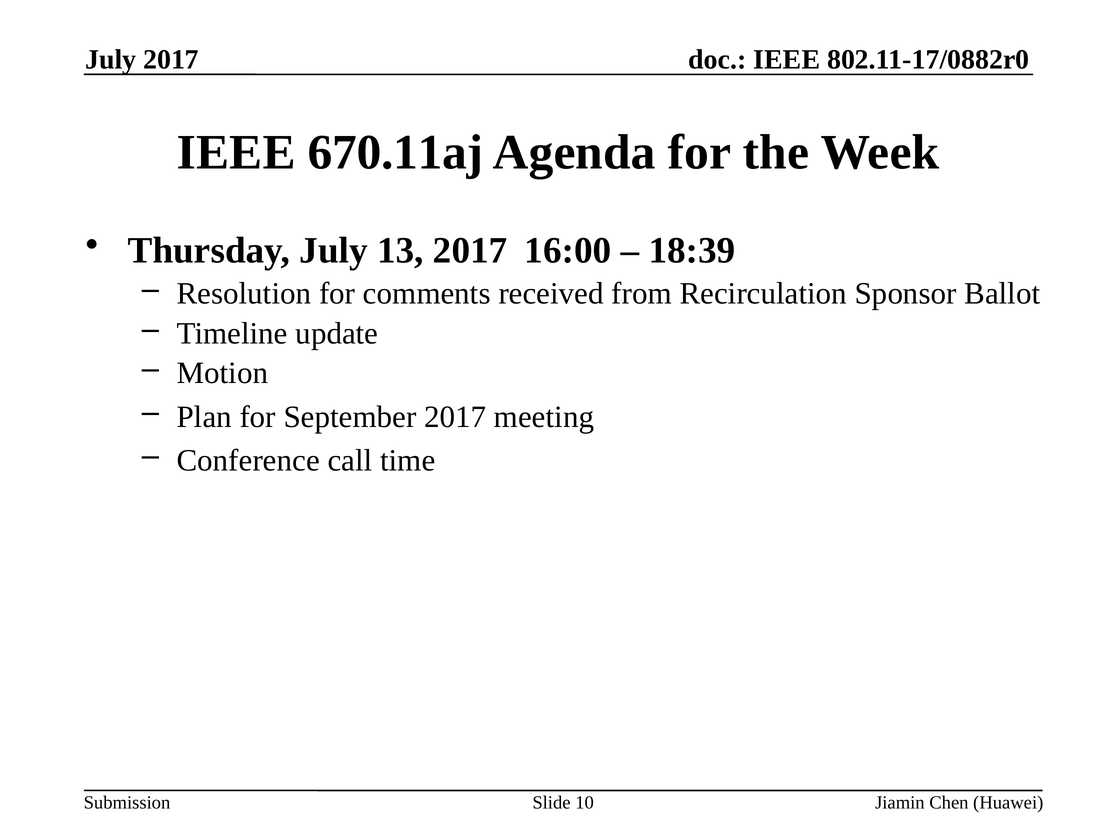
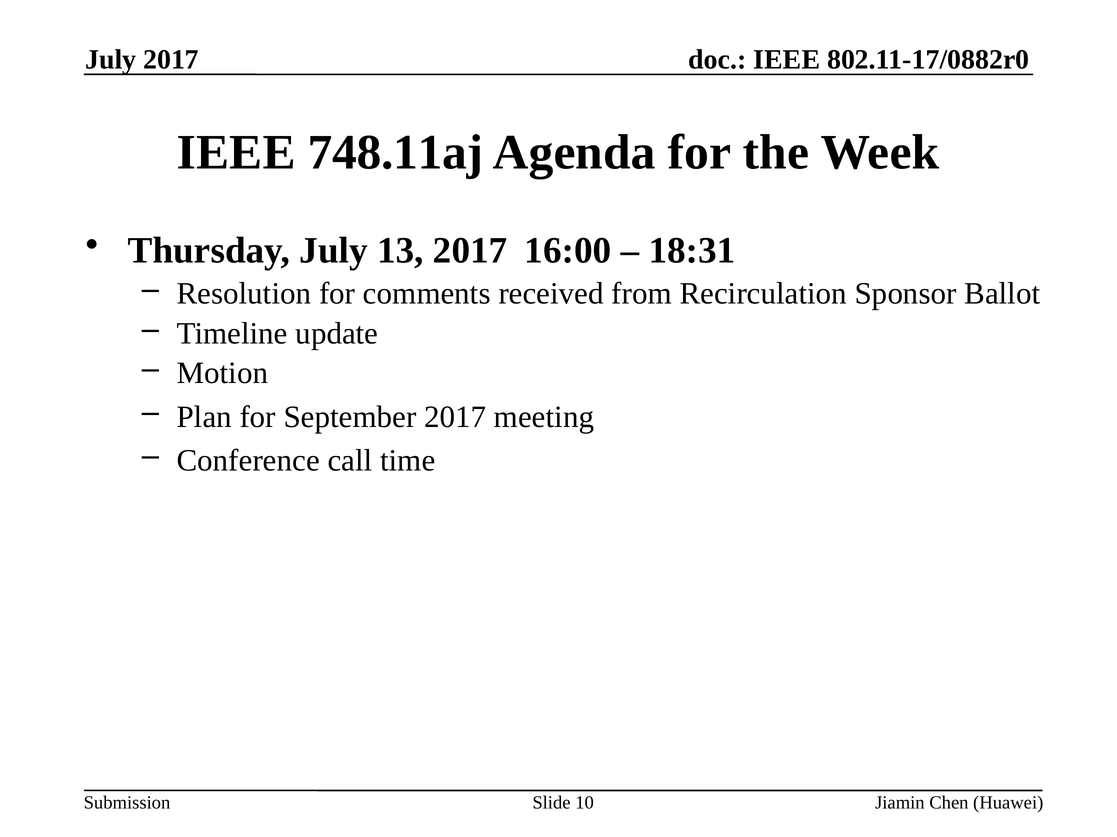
670.11aj: 670.11aj -> 748.11aj (396, 152)
18:39: 18:39 -> 18:31 (692, 251)
